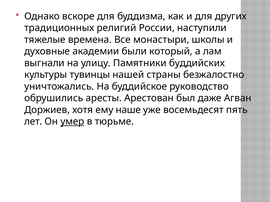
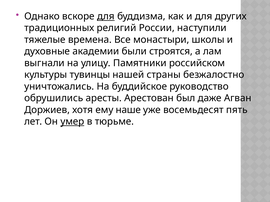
для underline: none -> present (106, 16)
который: который -> строятся (171, 51)
буддийских: буддийских -> российском (197, 63)
